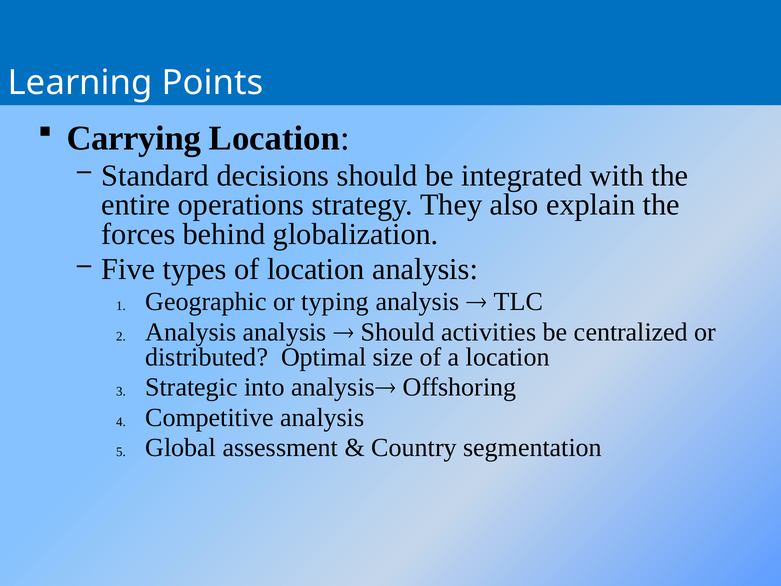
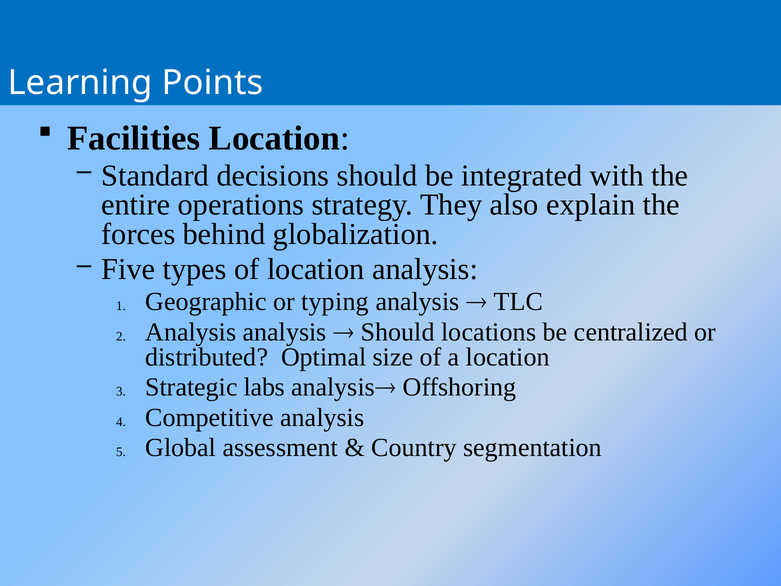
Carrying: Carrying -> Facilities (134, 138)
activities: activities -> locations (489, 332)
into: into -> labs (265, 387)
